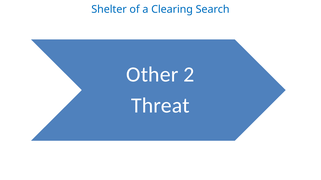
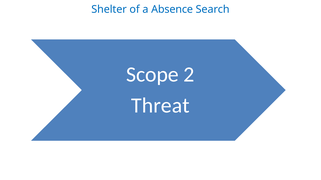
Clearing: Clearing -> Absence (172, 9)
Other: Other -> Scope (152, 75)
